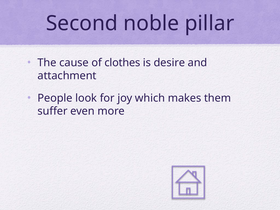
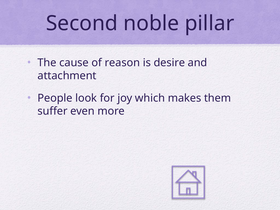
clothes: clothes -> reason (122, 63)
